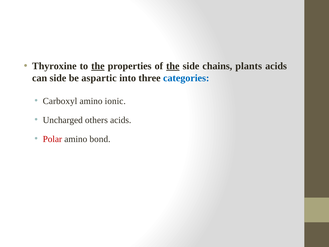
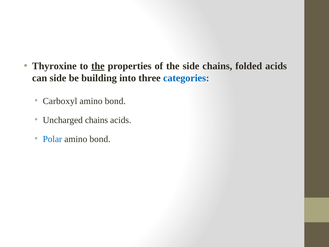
the underline: present -> none (173, 66)
plants: plants -> folded (249, 66)
aspartic: aspartic -> building (99, 78)
ionic: ionic -> bond (115, 101)
Uncharged others: others -> chains (96, 120)
Polar colour: red -> blue (52, 139)
